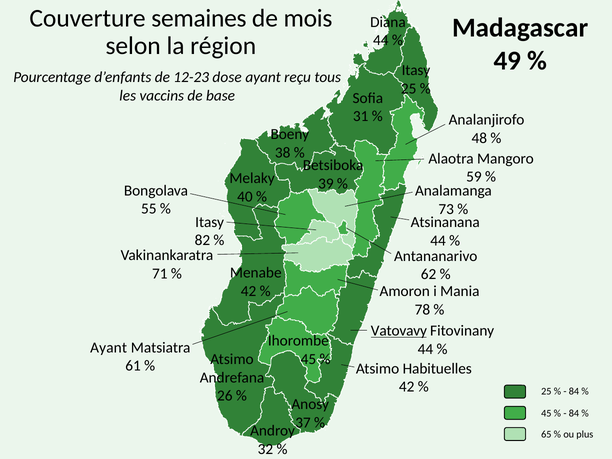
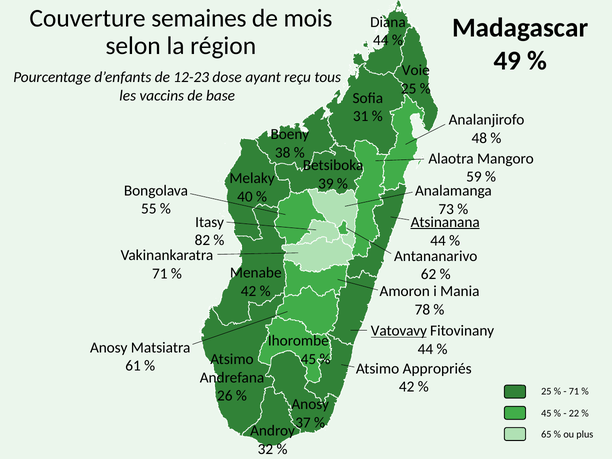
Itasy: Itasy -> Voie (416, 70)
Atsinanana underline: none -> present (445, 222)
Ayant: Ayant -> Anosy (109, 348)
Habituelles: Habituelles -> Appropriés (437, 368)
84: 84 -> 71 (574, 391)
84: 84 -> 22 (574, 413)
